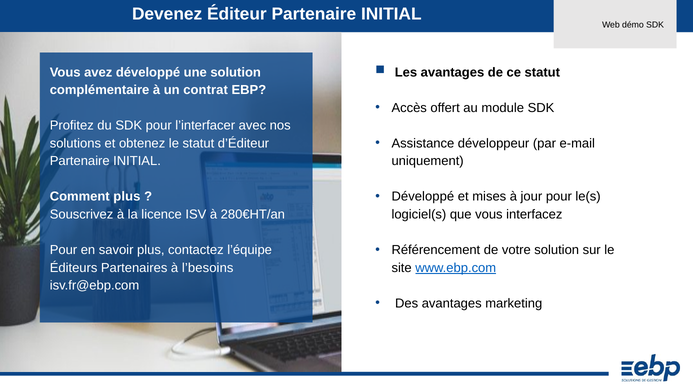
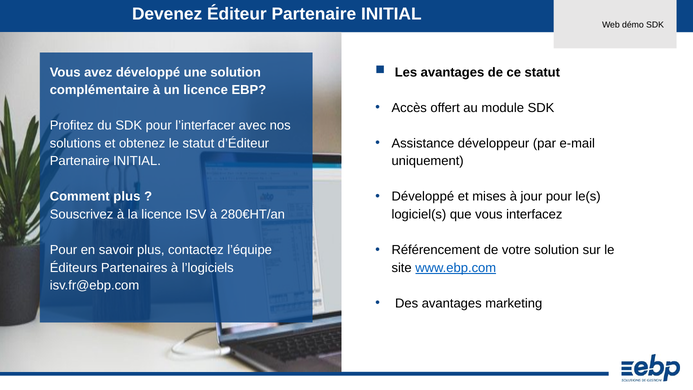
un contrat: contrat -> licence (206, 90)
l’besoins: l’besoins -> l’logiciels (208, 268)
